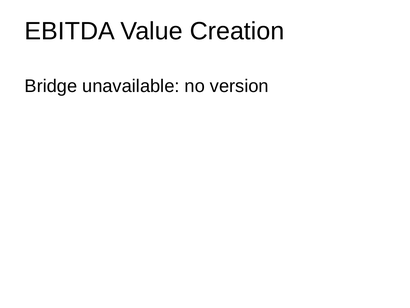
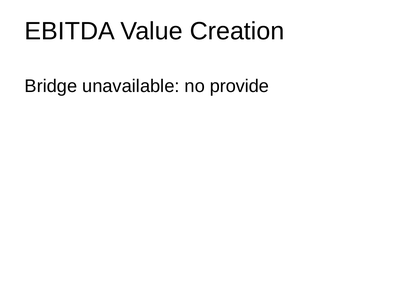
version: version -> provide (239, 86)
